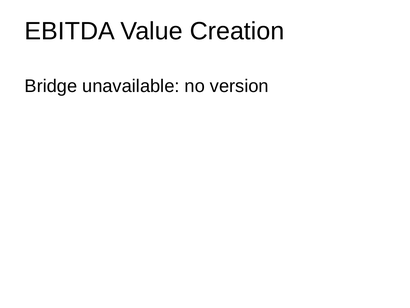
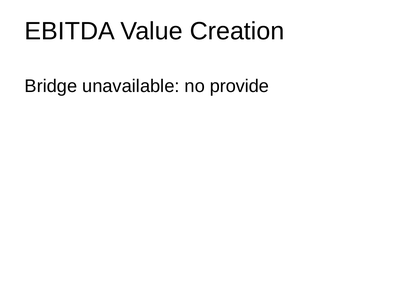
version: version -> provide (239, 86)
